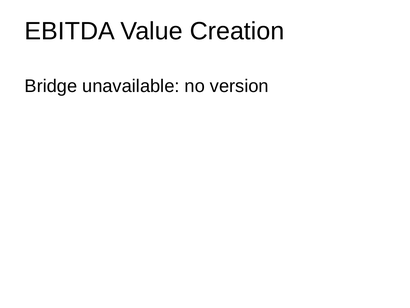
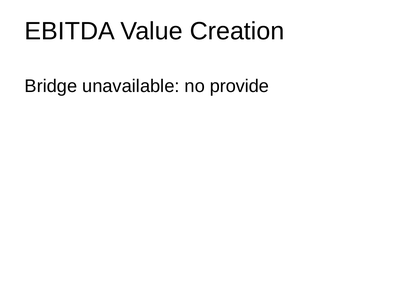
version: version -> provide (239, 86)
